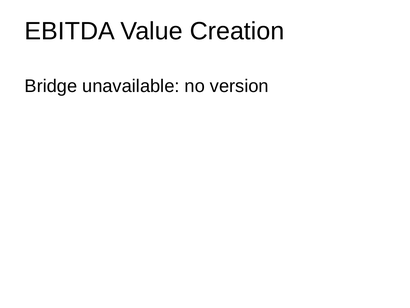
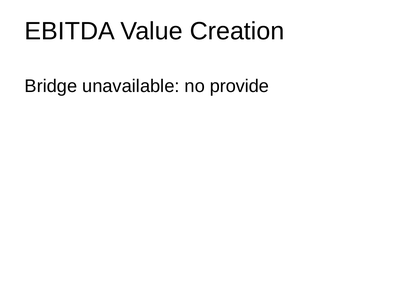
version: version -> provide (239, 86)
